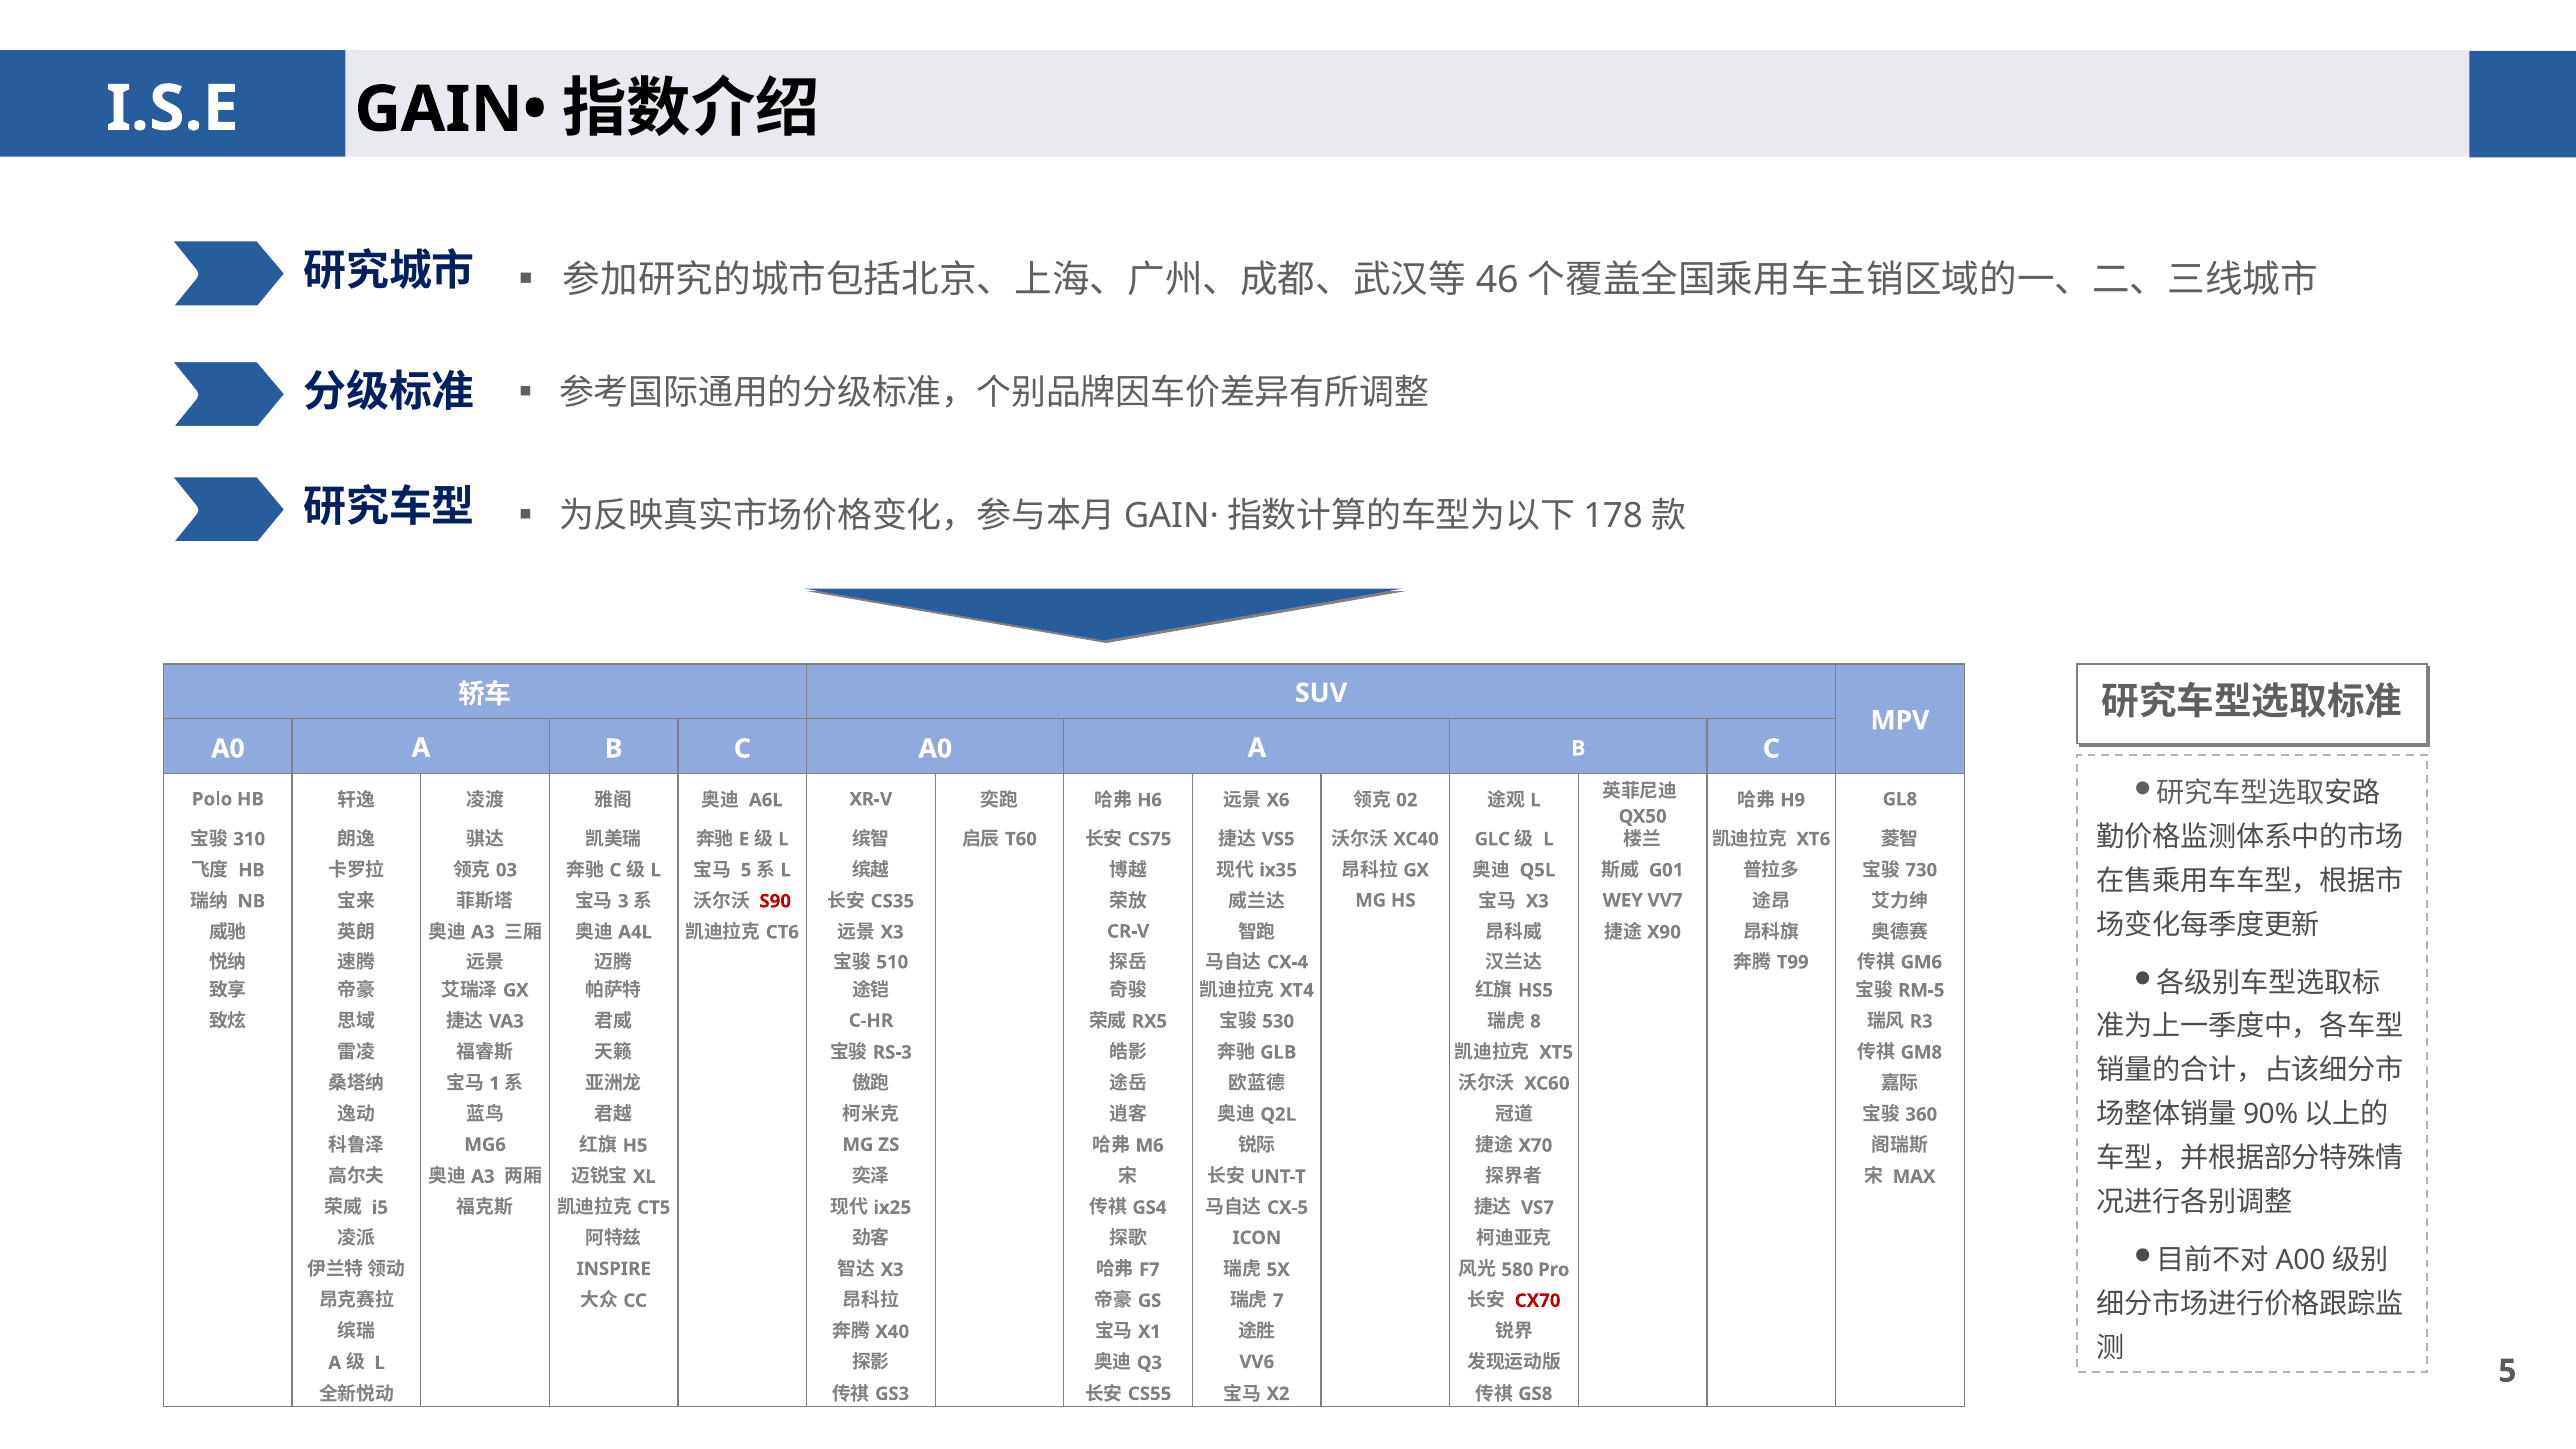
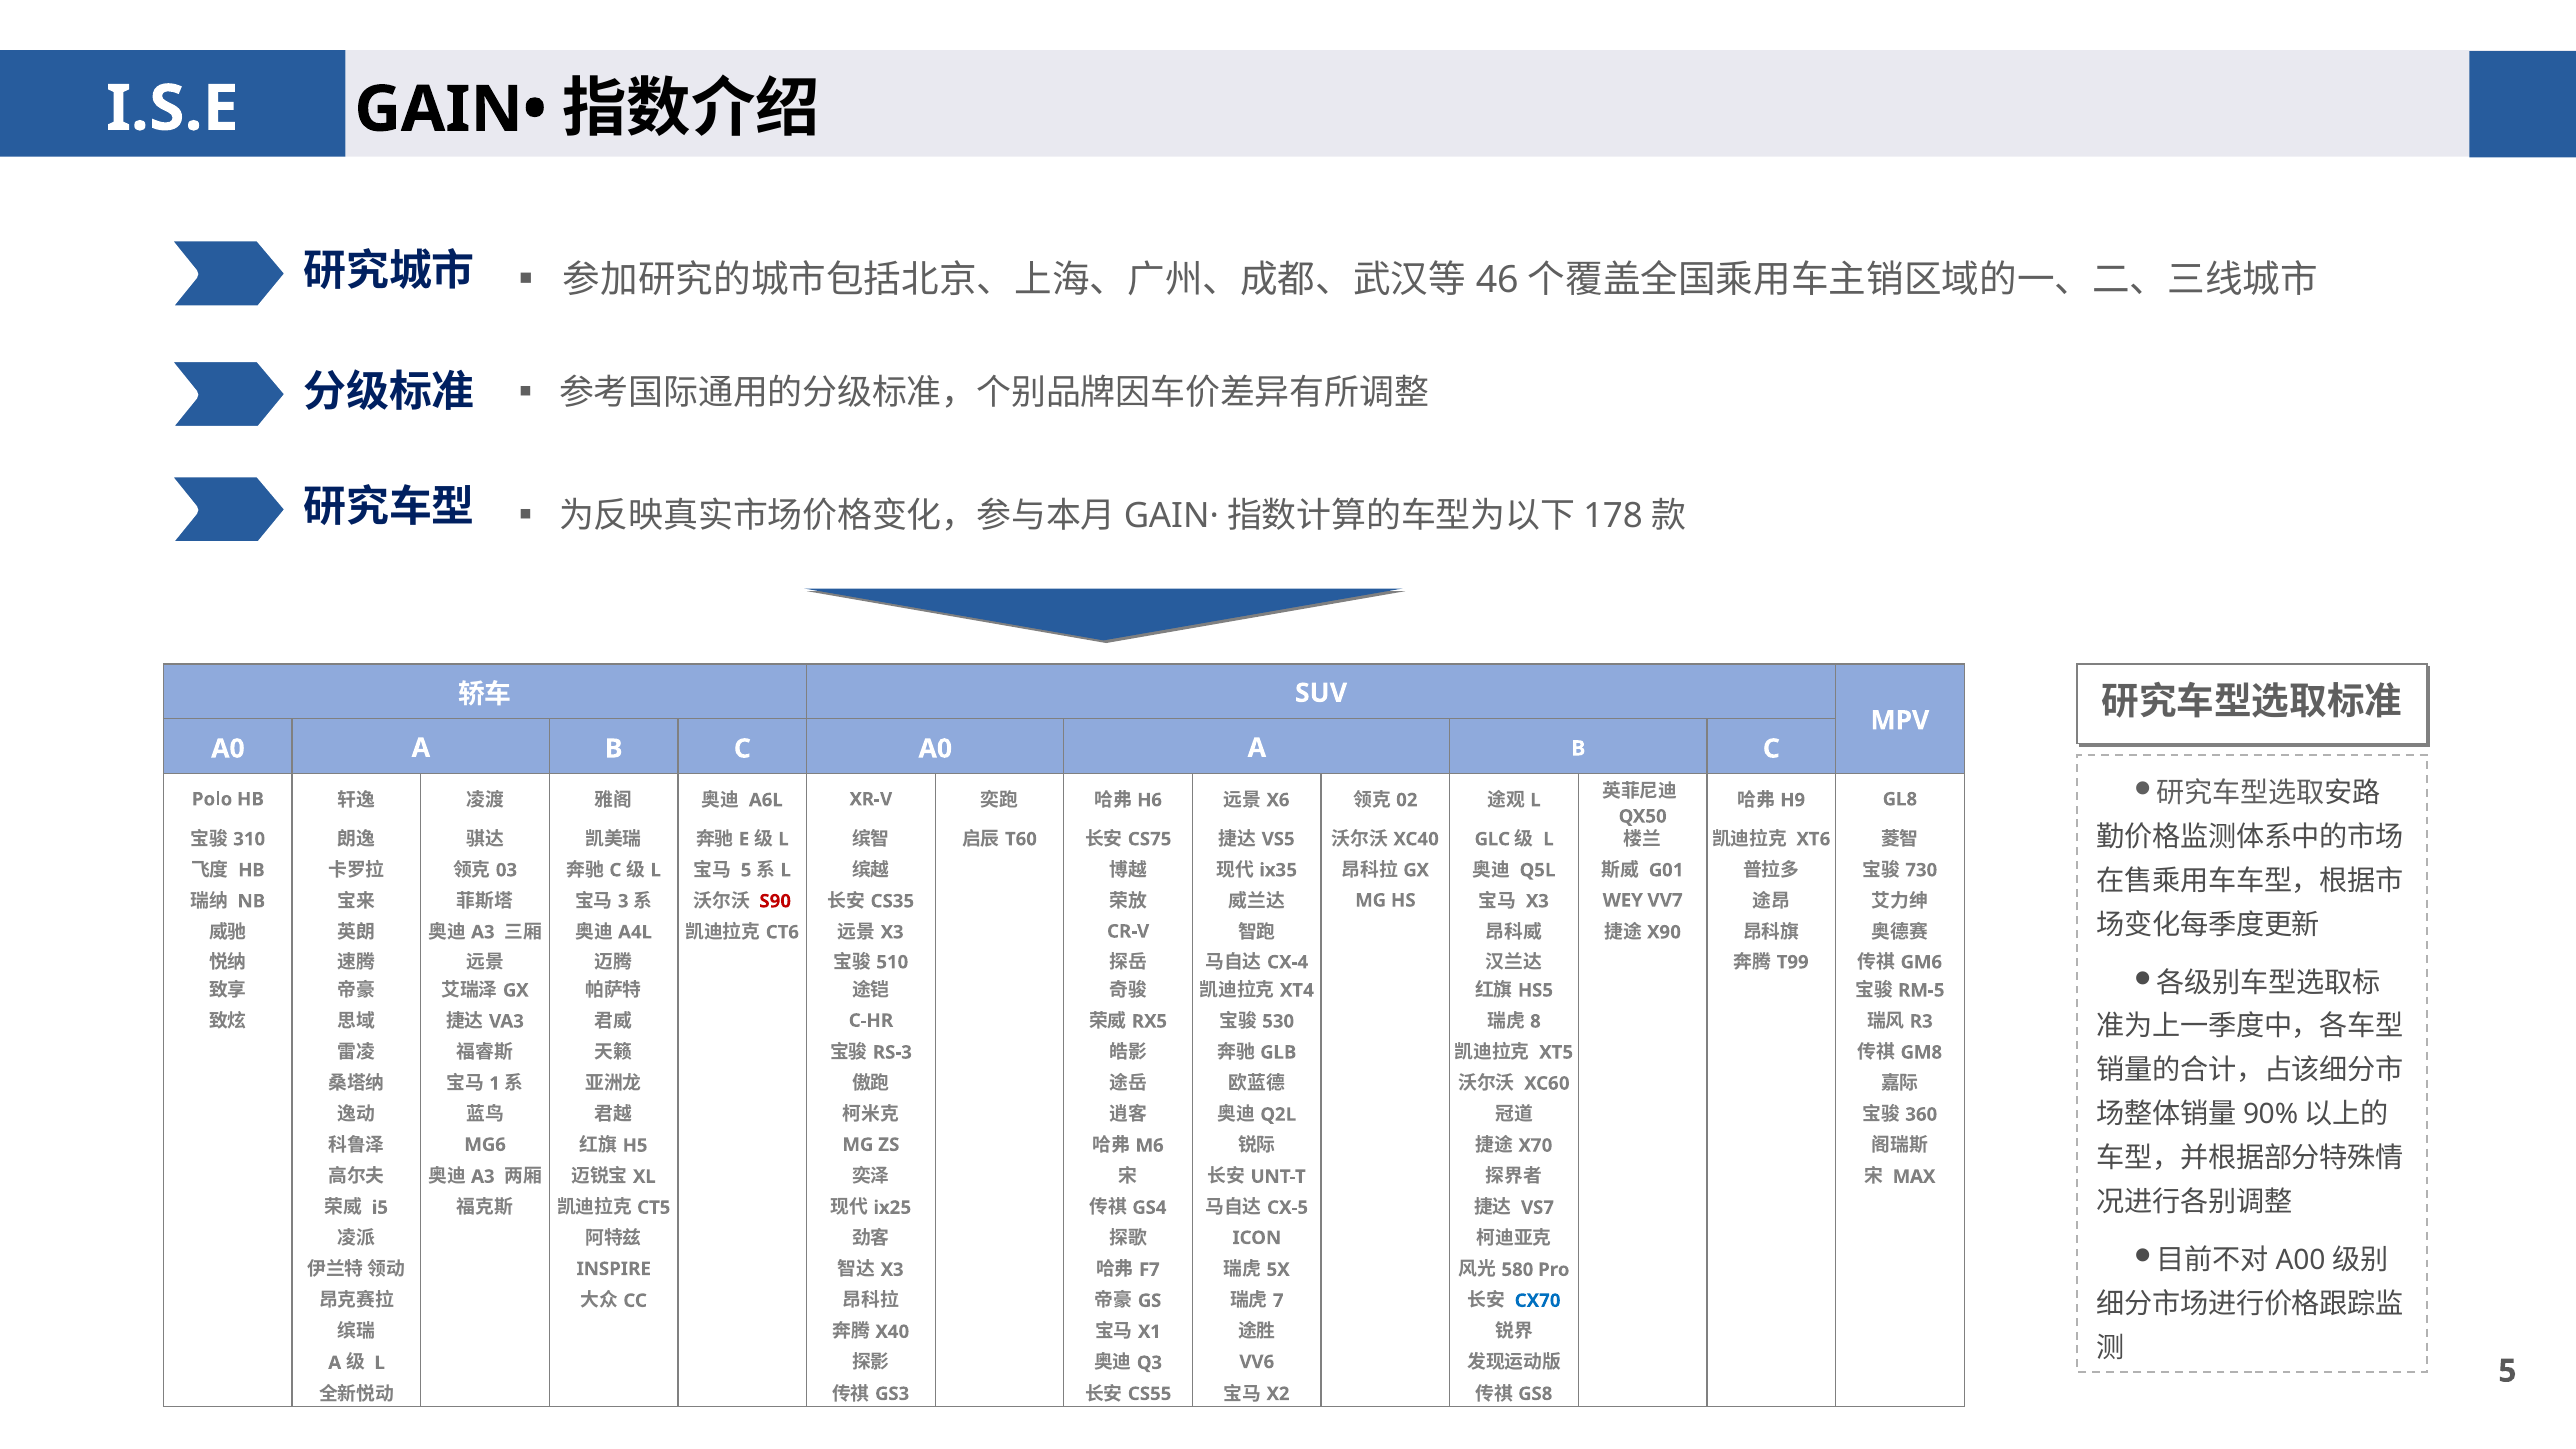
CX70 colour: red -> blue (1538, 1301)
